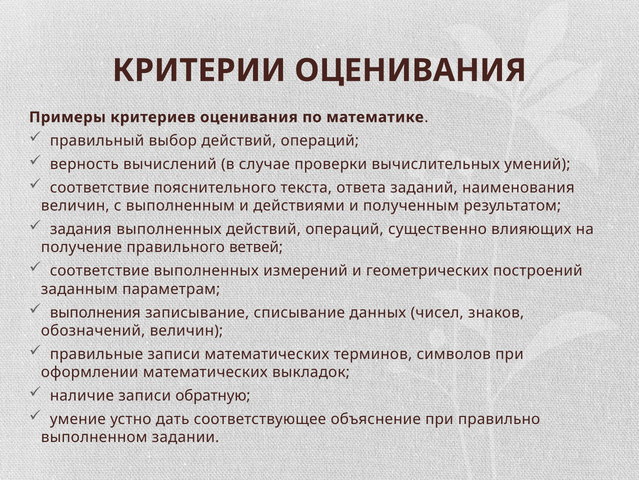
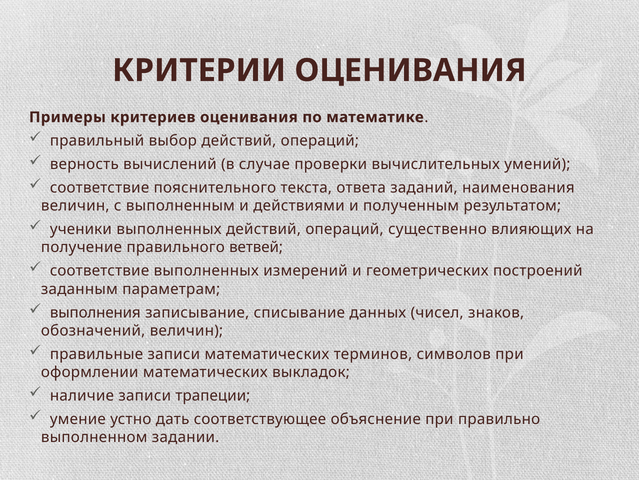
задания: задания -> ученики (81, 229)
обратную: обратную -> трапеции (213, 395)
